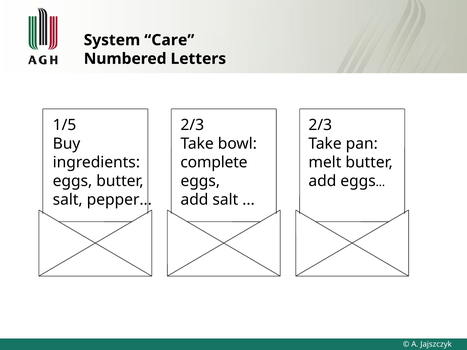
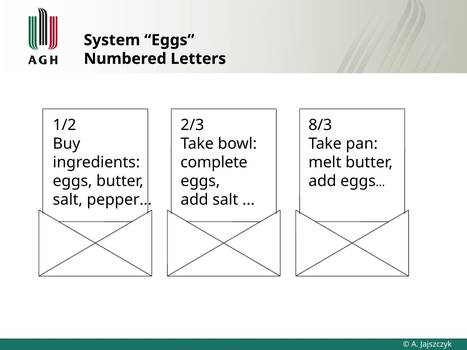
System Care: Care -> Eggs (169, 40)
1/5: 1/5 -> 1/2 (64, 125)
2/3: 2/3 -> 8/3 (320, 125)
